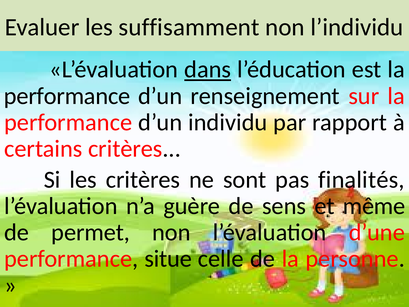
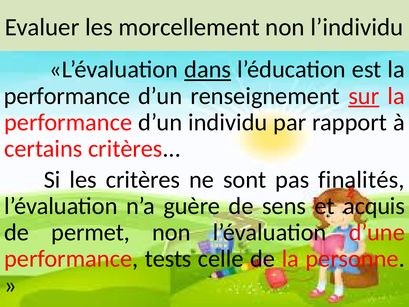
suffisamment: suffisamment -> morcellement (189, 27)
sur underline: none -> present (364, 96)
même: même -> acquis (374, 206)
situe: situe -> tests (168, 259)
